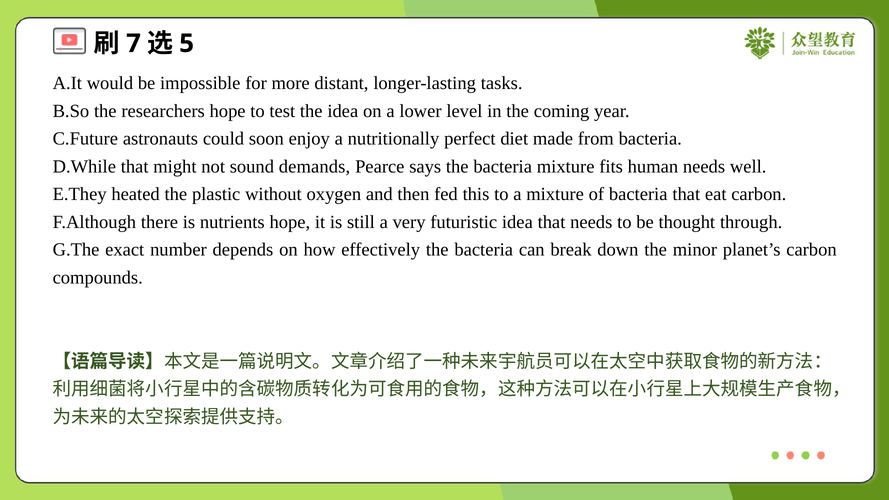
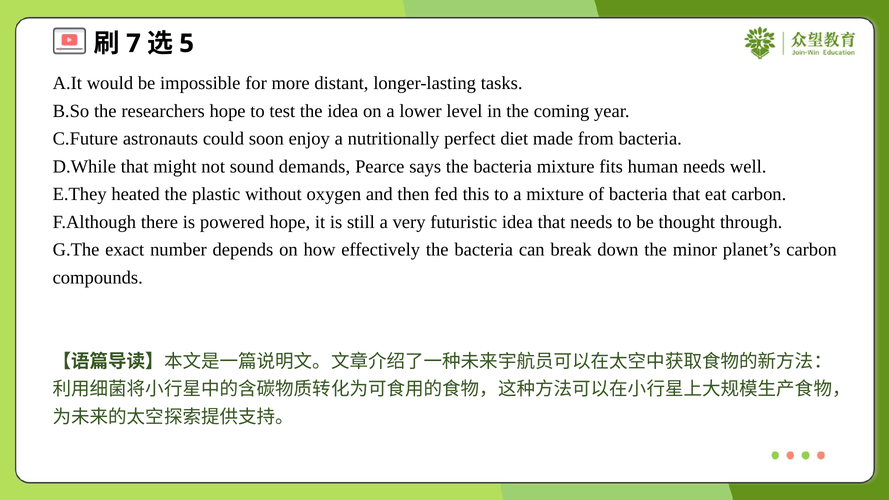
nutrients: nutrients -> powered (232, 222)
